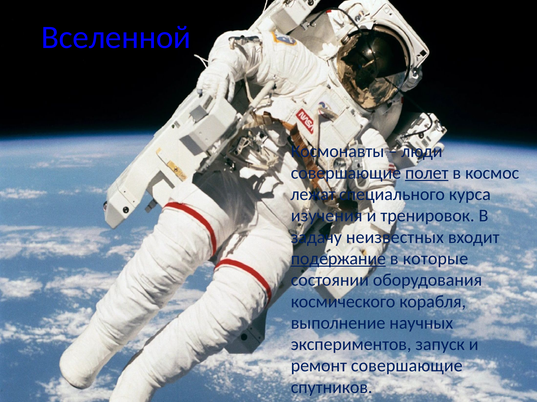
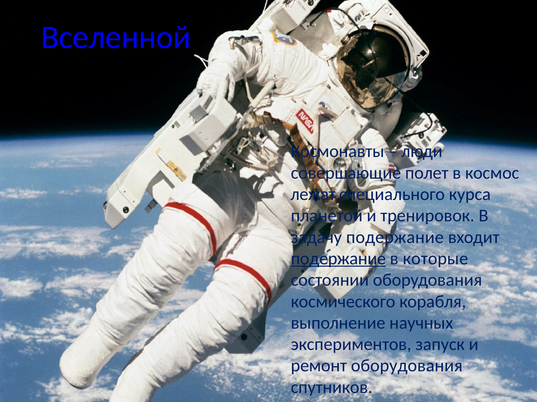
полет underline: present -> none (427, 173)
изучения: изучения -> планетой (327, 216)
задачу неизвестных: неизвестных -> подержание (395, 238)
ремонт совершающие: совершающие -> оборудования (407, 366)
